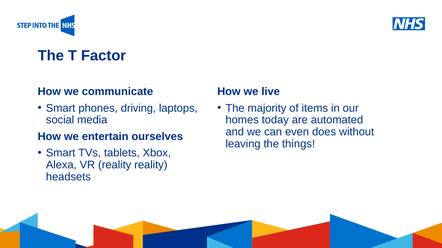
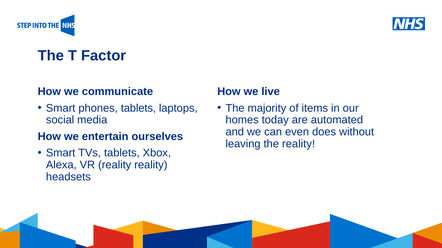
phones driving: driving -> tablets (138, 108)
the things: things -> reality (299, 144)
